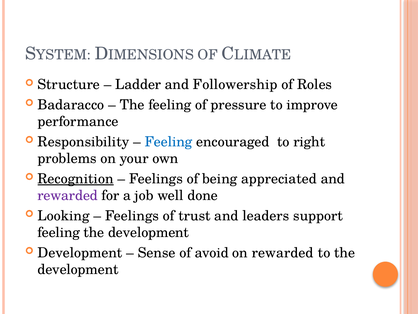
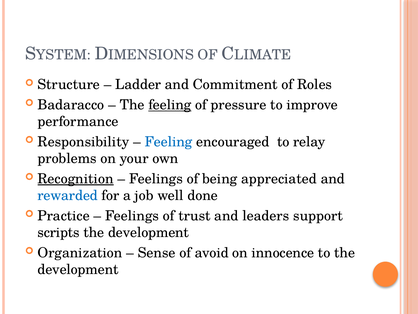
Followership: Followership -> Commitment (235, 85)
feeling underline: none -> present (170, 105)
right: right -> relay (309, 142)
rewarded colour: purple -> blue (68, 195)
Looking: Looking -> Practice (64, 216)
feeling: feeling -> scripts (59, 232)
Development: Development -> Organization (80, 252)
on rewarded: rewarded -> innocence (283, 252)
